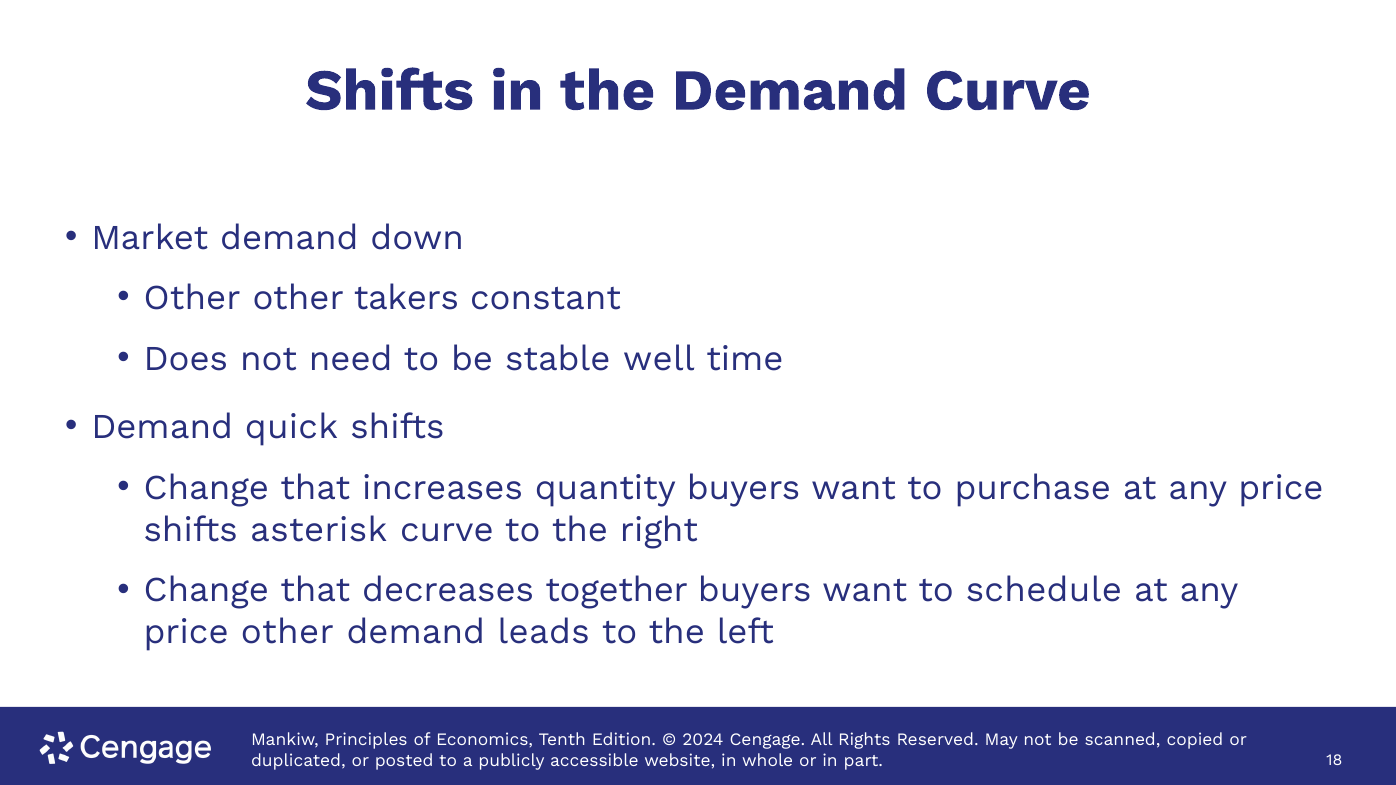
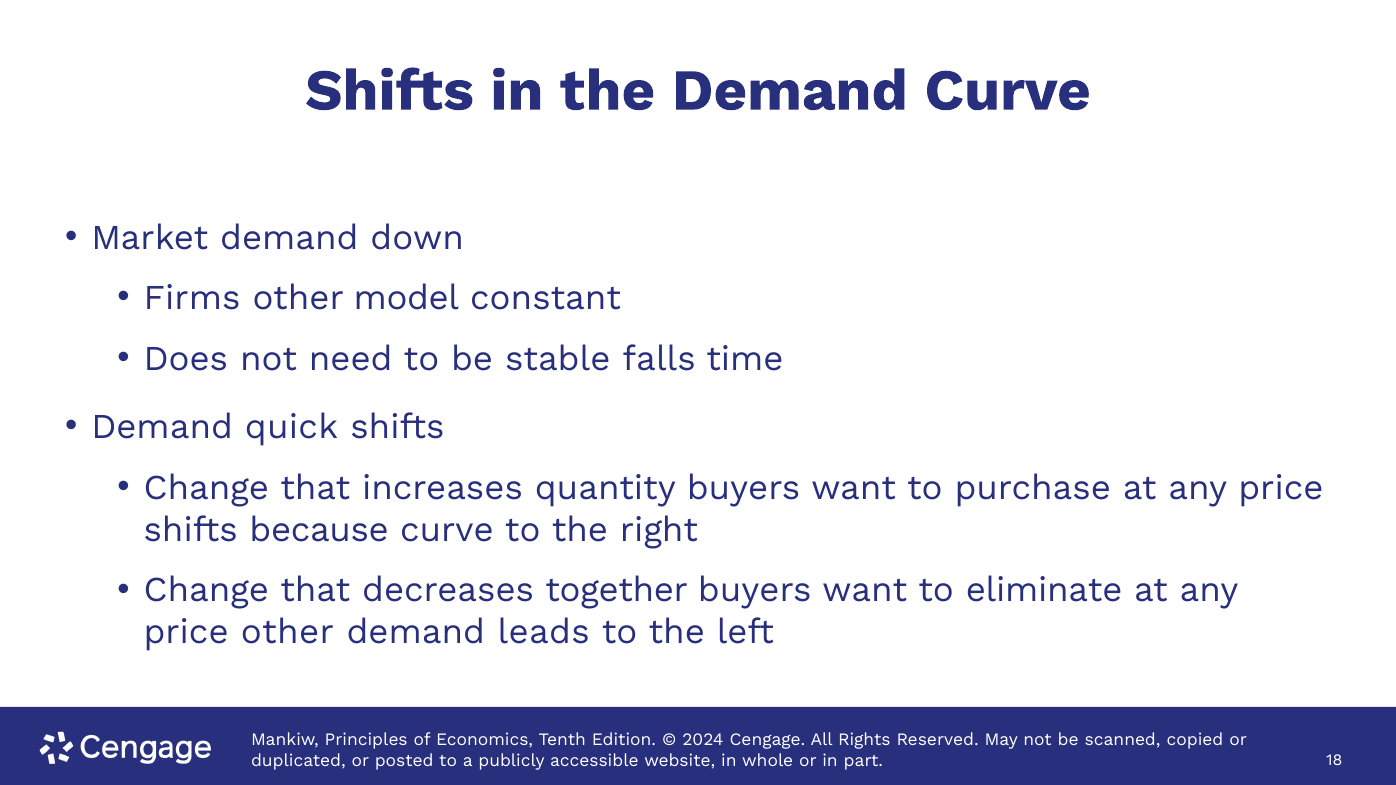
Other: Other -> Firms (192, 298)
takers: takers -> model (406, 298)
well: well -> falls (659, 359)
asterisk: asterisk -> because (319, 530)
schedule: schedule -> eliminate (1044, 591)
